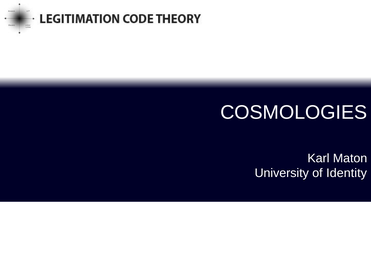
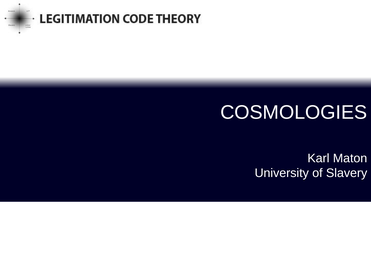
Identity: Identity -> Slavery (347, 173)
